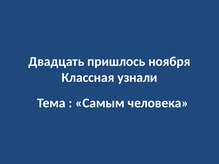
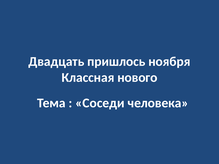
узнали: узнали -> нового (137, 78)
Самым: Самым -> Соседи (100, 103)
